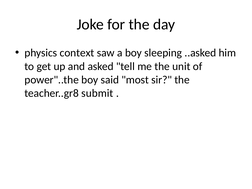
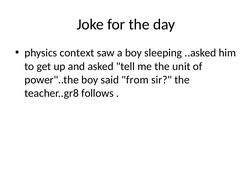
most: most -> from (135, 80)
submit: submit -> follows (97, 93)
